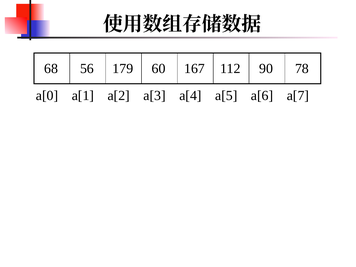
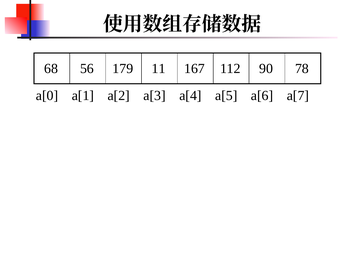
60: 60 -> 11 (159, 69)
